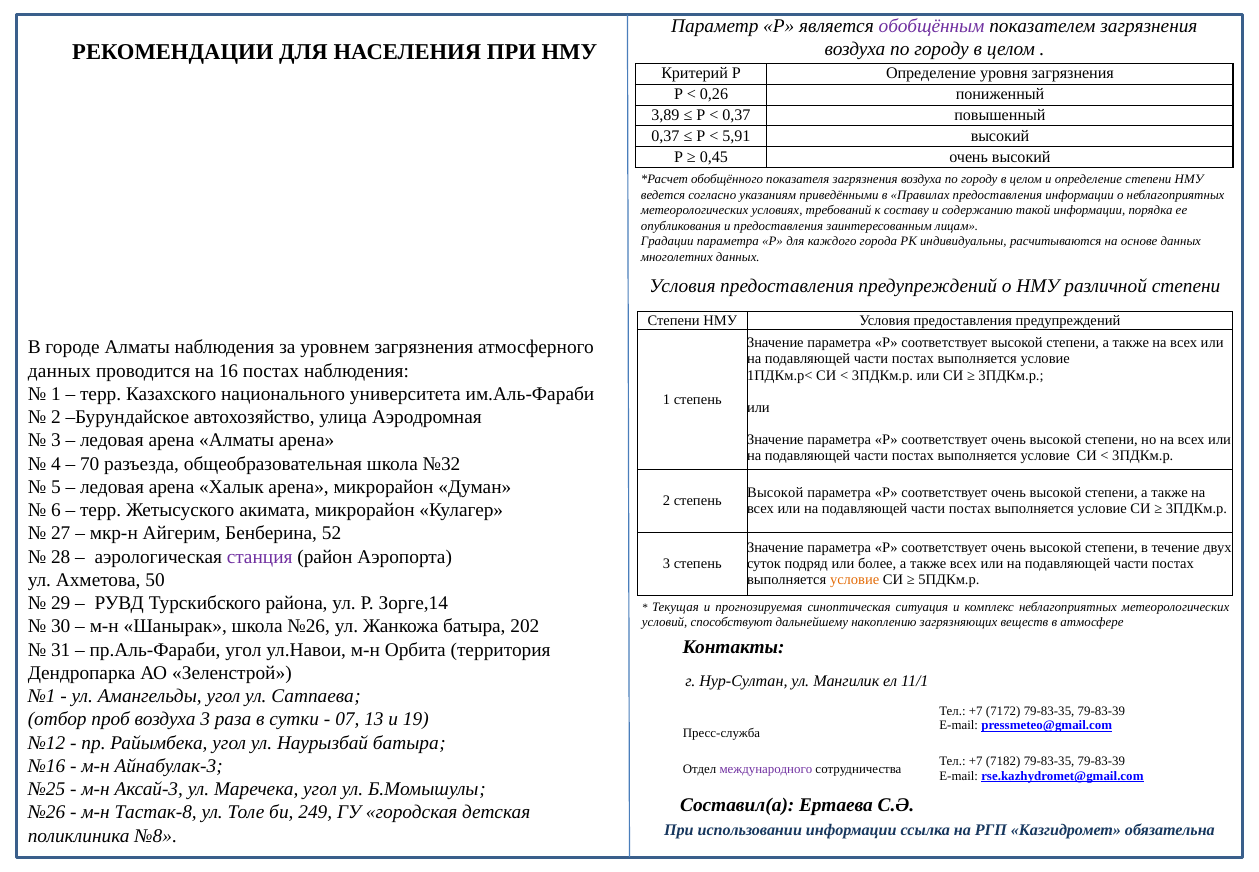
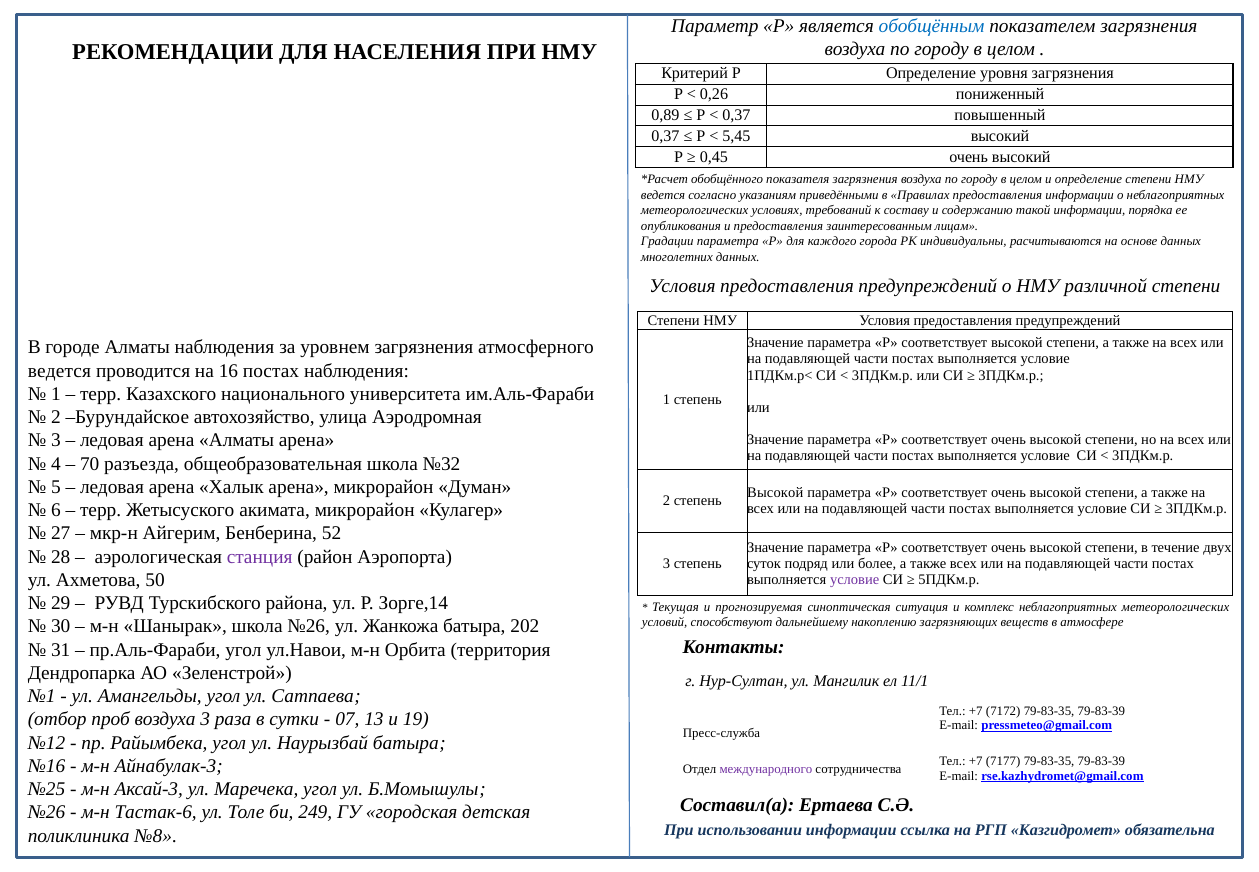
обобщённым colour: purple -> blue (932, 26)
3,89: 3,89 -> 0,89 (666, 115)
5,91: 5,91 -> 5,45 (736, 136)
данных: данных -> ведется (59, 371)
условие colour: orange -> purple (855, 580)
7182: 7182 -> 7177 (1003, 761)
Тастак-8: Тастак-8 -> Тастак-6 (156, 812)
